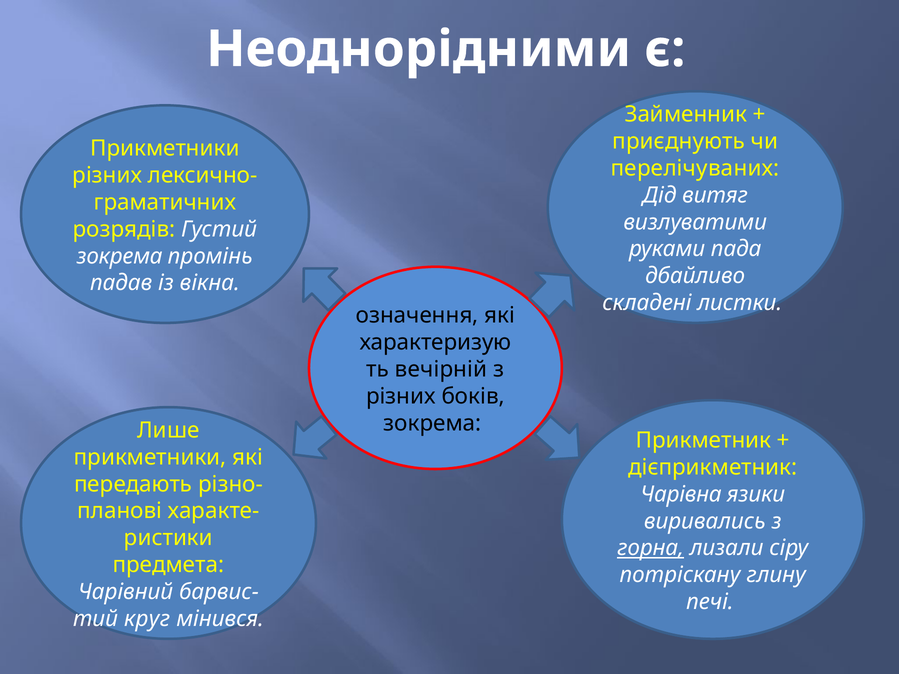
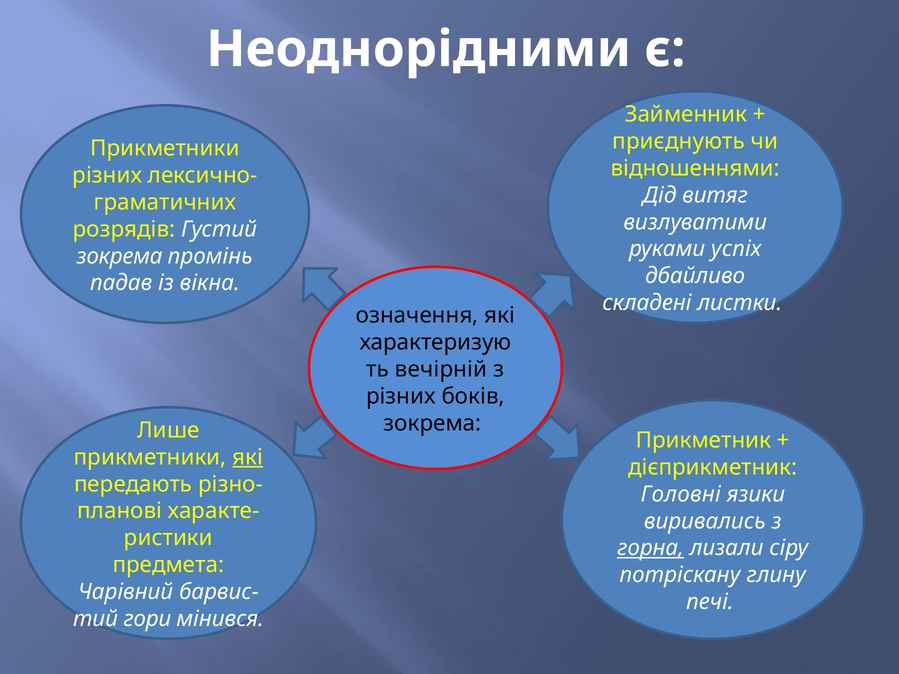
перелічуваних: перелічуваних -> відношеннями (695, 168)
пада: пада -> успіх (736, 249)
які underline: none -> present (248, 457)
Чарівна: Чарівна -> Головні (681, 494)
круг: круг -> гори (147, 619)
